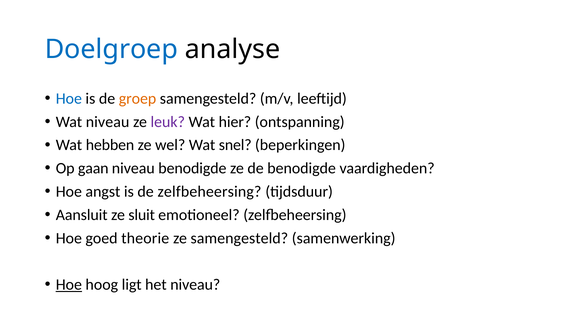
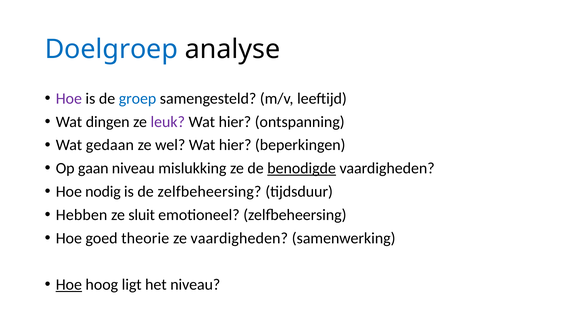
Hoe colour: blue -> purple (69, 99)
groep colour: orange -> blue (138, 99)
Wat niveau: niveau -> dingen (108, 122)
hebben: hebben -> gedaan (110, 145)
wel Wat snel: snel -> hier (235, 145)
niveau benodigde: benodigde -> mislukking (192, 168)
benodigde underline: none -> present (302, 168)
angst: angst -> nodig (103, 192)
Aansluit: Aansluit -> Hebben (82, 215)
ze samengesteld: samengesteld -> vaardigheden (239, 238)
